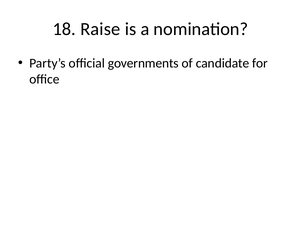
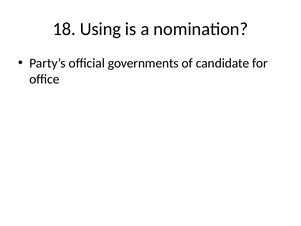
Raise: Raise -> Using (100, 29)
